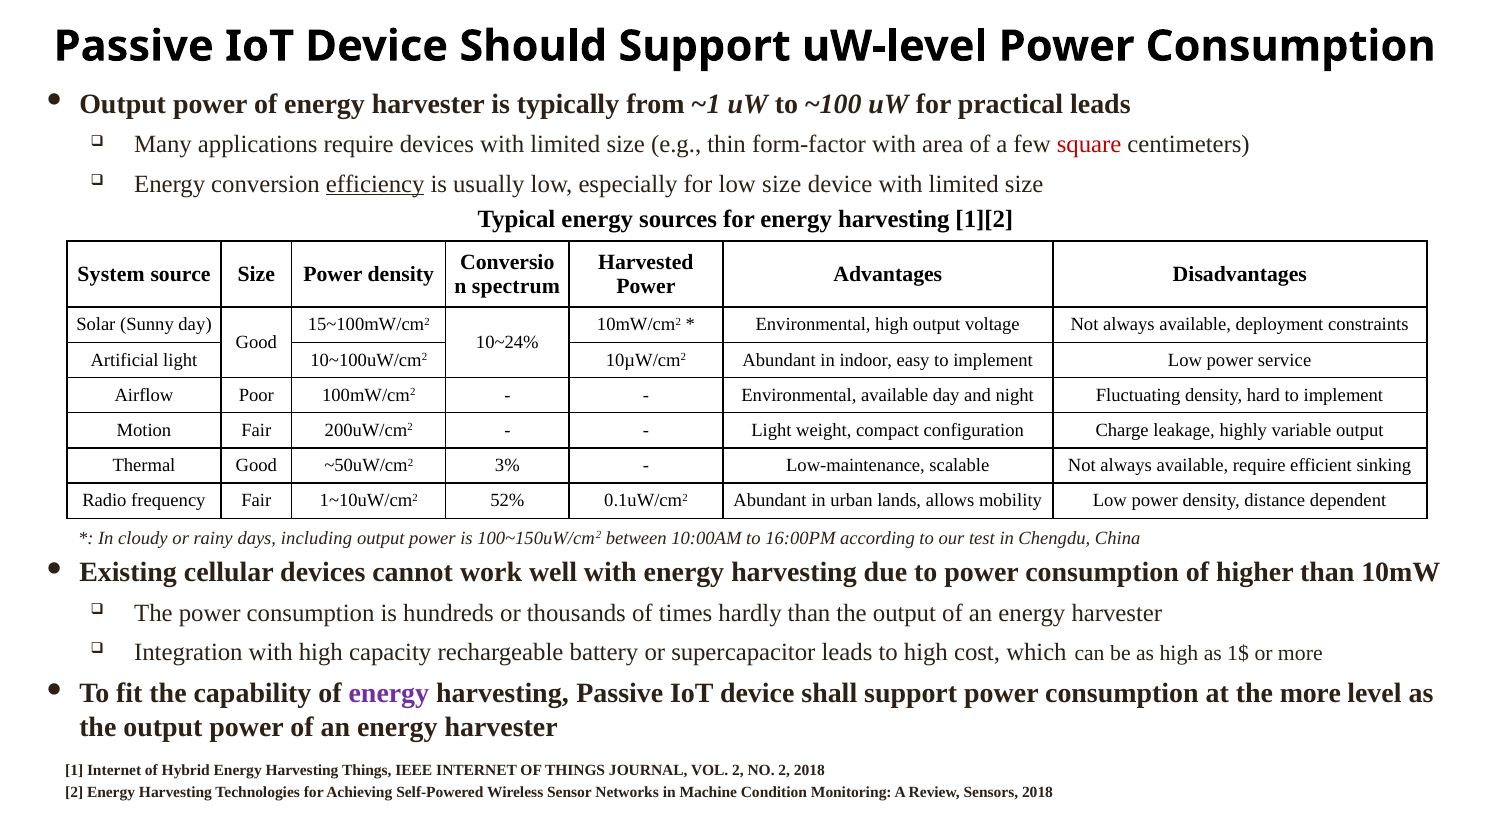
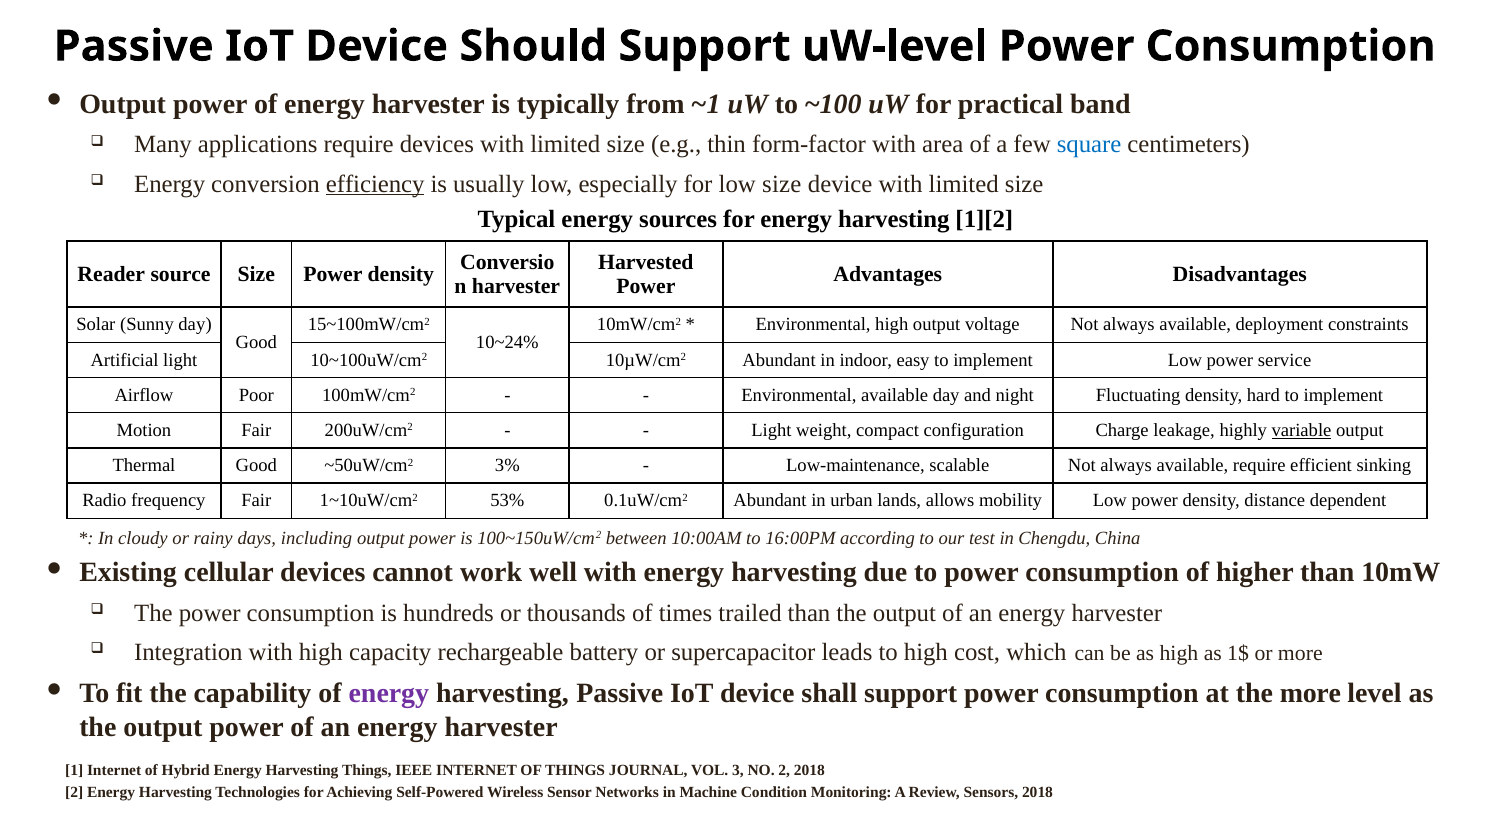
practical leads: leads -> band (1100, 104)
square colour: red -> blue (1089, 145)
System: System -> Reader (111, 274)
spectrum: spectrum -> harvester (516, 286)
variable underline: none -> present (1301, 430)
52%: 52% -> 53% (507, 501)
hardly: hardly -> trailed (750, 613)
VOL 2: 2 -> 3 (738, 771)
